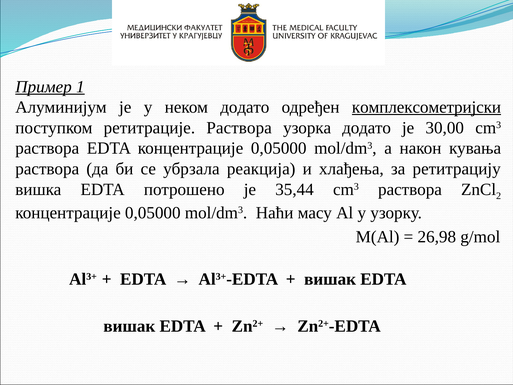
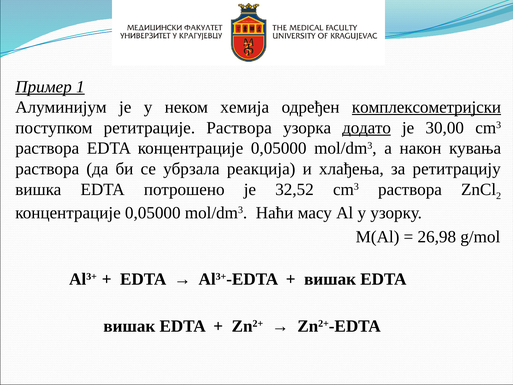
неком додато: додато -> хемија (245, 107)
додато underline: none -> present (367, 128)
35,44: 35,44 -> 32,52 (295, 189)
